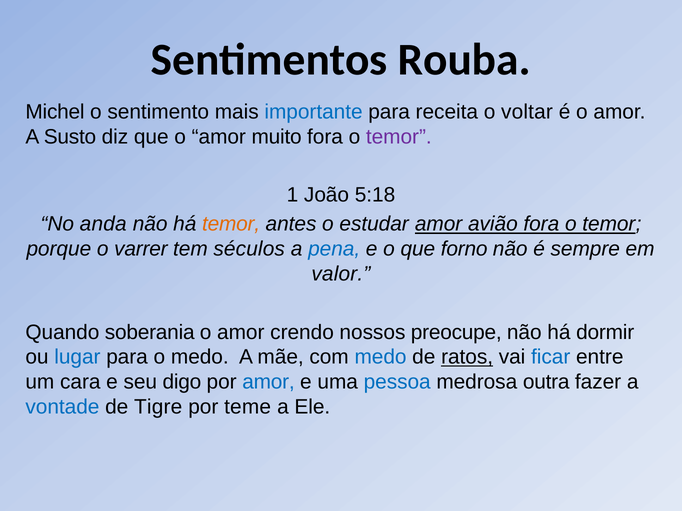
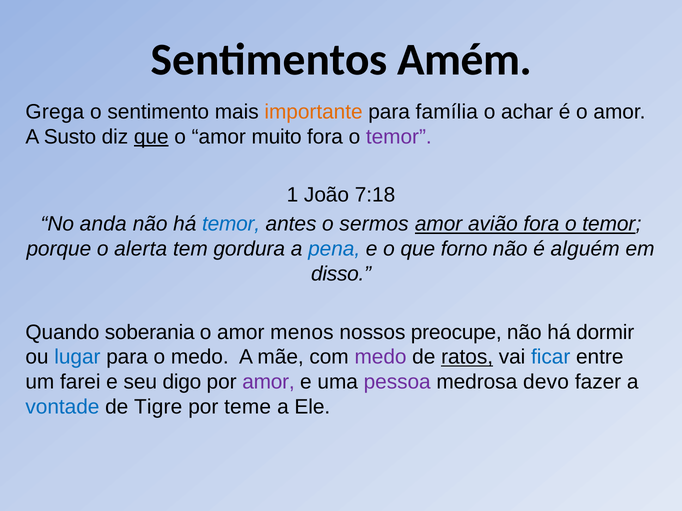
Rouba: Rouba -> Amém (464, 60)
Michel: Michel -> Grega (55, 112)
importante colour: blue -> orange (314, 112)
receita: receita -> família (447, 112)
voltar: voltar -> achar (527, 112)
que underline: none -> present (151, 137)
5:18: 5:18 -> 7:18 (375, 195)
temor colour: orange -> blue (231, 224)
estudar: estudar -> sermos (374, 224)
varrer: varrer -> alerta (141, 249)
séculos: séculos -> gordura (249, 249)
sempre: sempre -> alguém (585, 249)
valor: valor -> disso (341, 274)
crendo: crendo -> menos (302, 332)
medo colour: blue -> purple (381, 357)
cara: cara -> farei (80, 382)
amor colour: blue -> purple (269, 382)
pessoa colour: blue -> purple (397, 382)
outra: outra -> devo (546, 382)
